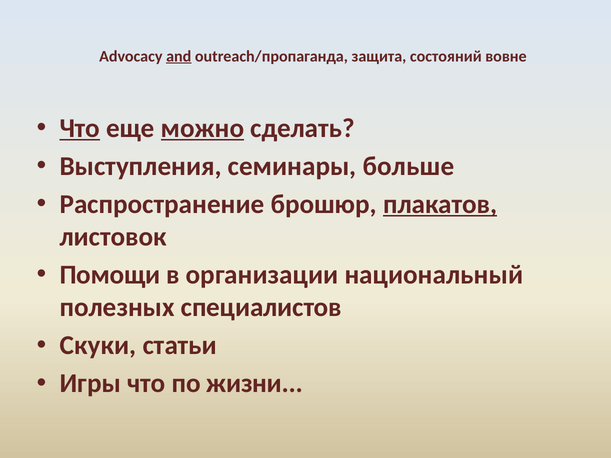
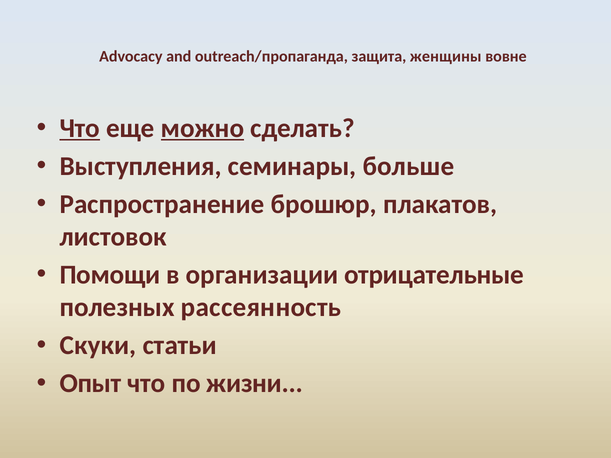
and underline: present -> none (179, 56)
состояний: состояний -> женщины (446, 56)
плакатов underline: present -> none (440, 204)
национальный: национальный -> отрицательные (434, 275)
специалистов: специалистов -> рассеянность (261, 308)
Игры: Игры -> Опыт (90, 384)
